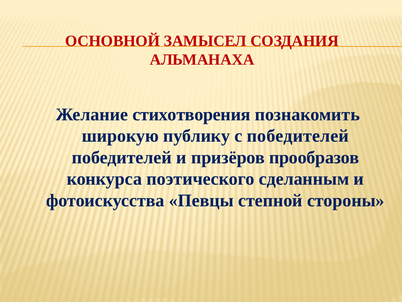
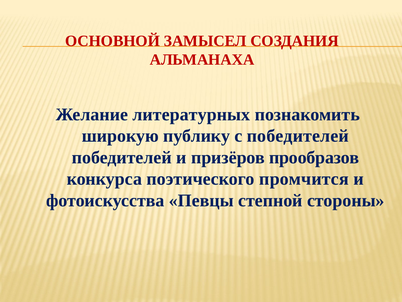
стихотворения: стихотворения -> литературных (191, 114)
сделанным: сделанным -> промчится (304, 179)
